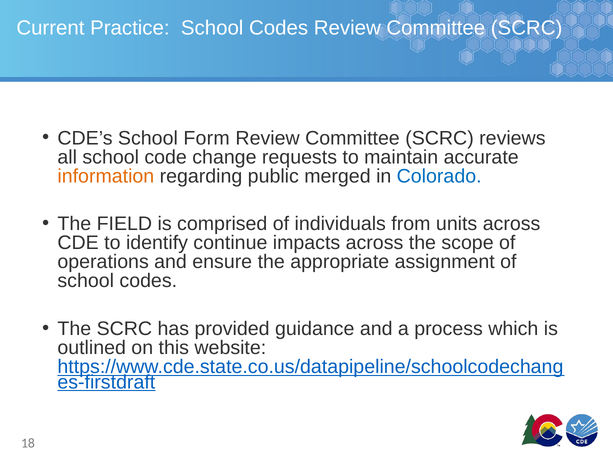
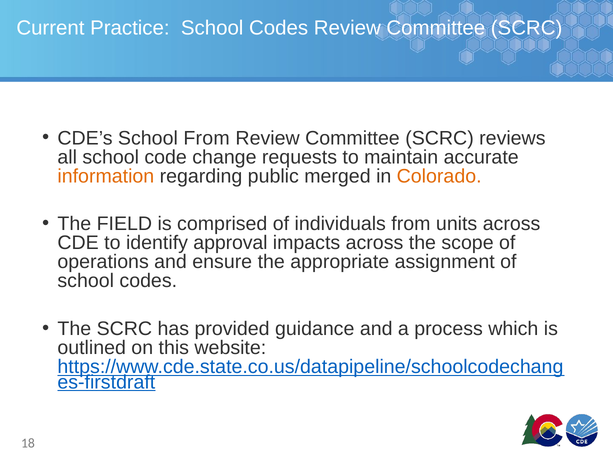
School Form: Form -> From (207, 138)
Colorado colour: blue -> orange (439, 176)
continue: continue -> approval (230, 243)
